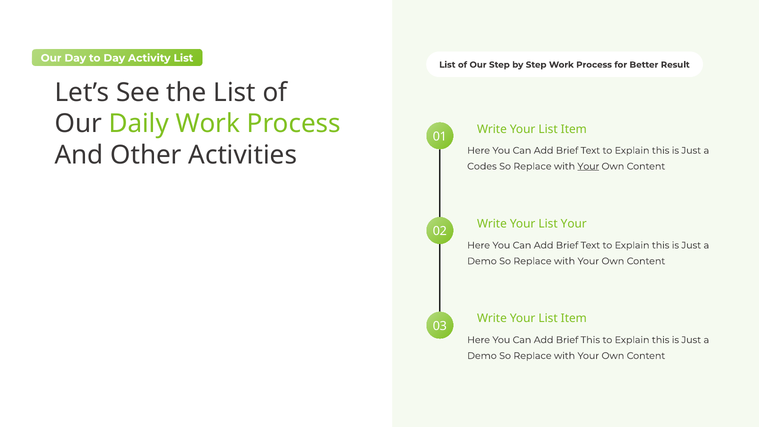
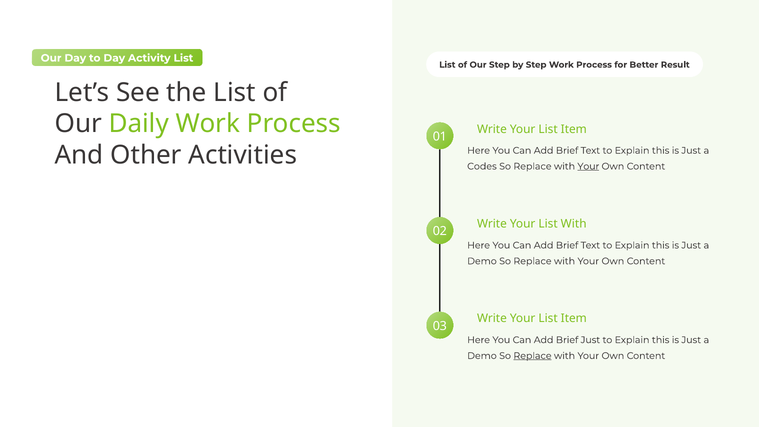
List Your: Your -> With (574, 224)
Brief This: This -> Just (590, 340)
Replace underline: none -> present (532, 356)
